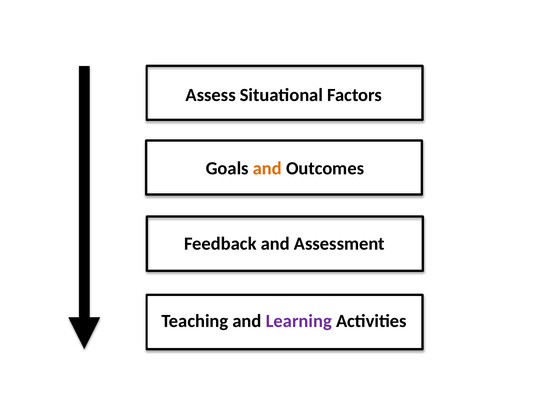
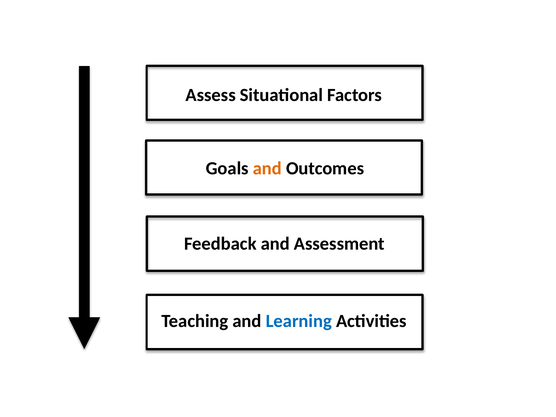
Learning colour: purple -> blue (299, 321)
